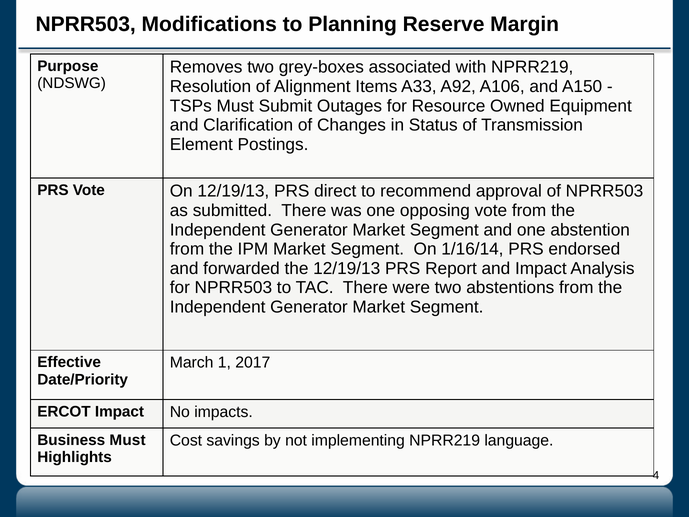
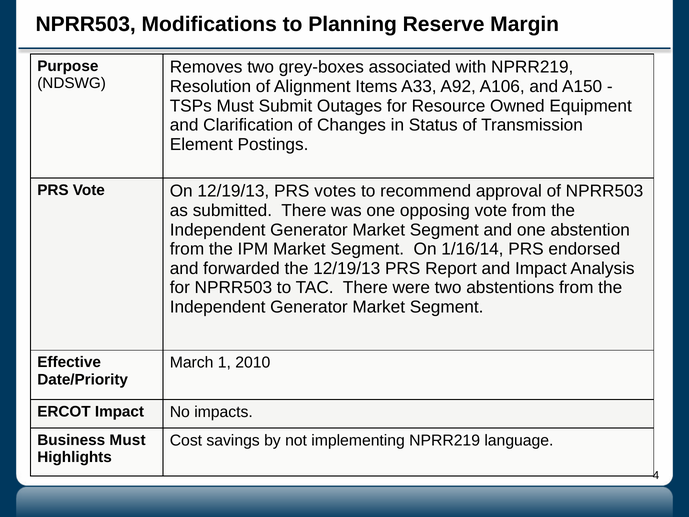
direct: direct -> votes (335, 191)
2017: 2017 -> 2010 (253, 363)
